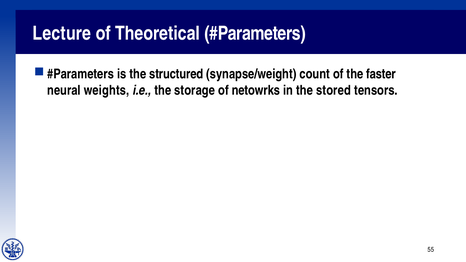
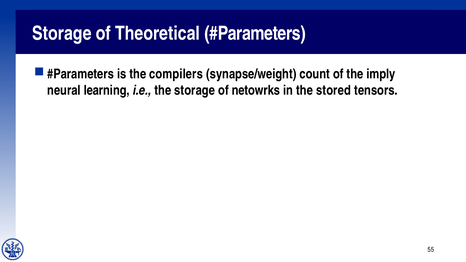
Lecture: Lecture -> Storage (62, 33)
structured: structured -> compilers (176, 74)
faster: faster -> imply (381, 74)
weights: weights -> learning (107, 90)
